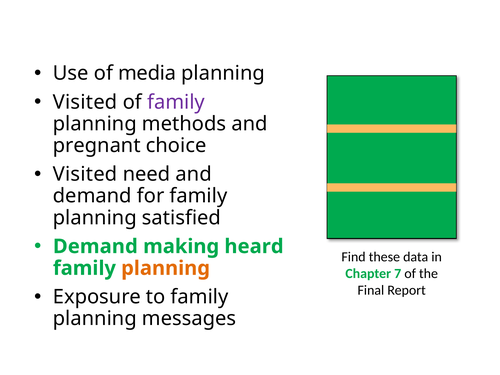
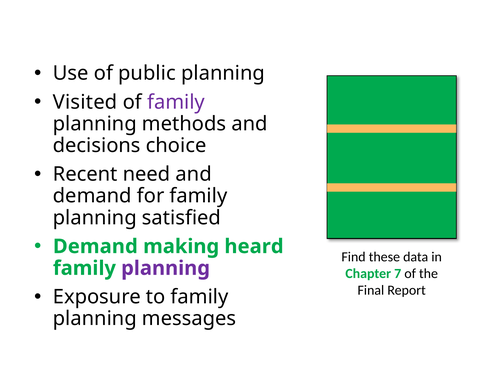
media: media -> public (147, 73)
pregnant: pregnant -> decisions (97, 146)
Visited: Visited -> Recent (85, 174)
planning colour: orange -> purple (166, 268)
